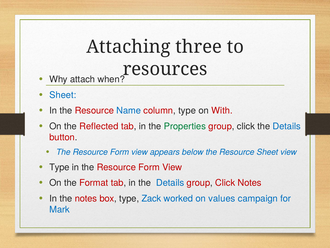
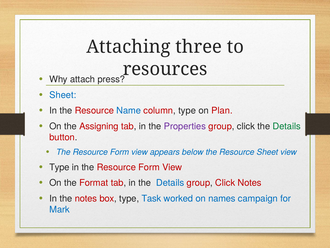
when: when -> press (111, 79)
With: With -> Plan (222, 110)
Reflected: Reflected -> Assigning (99, 126)
Properties colour: green -> purple (185, 126)
Details colour: blue -> green (287, 126)
Zack: Zack -> Task (151, 198)
values: values -> names (222, 198)
